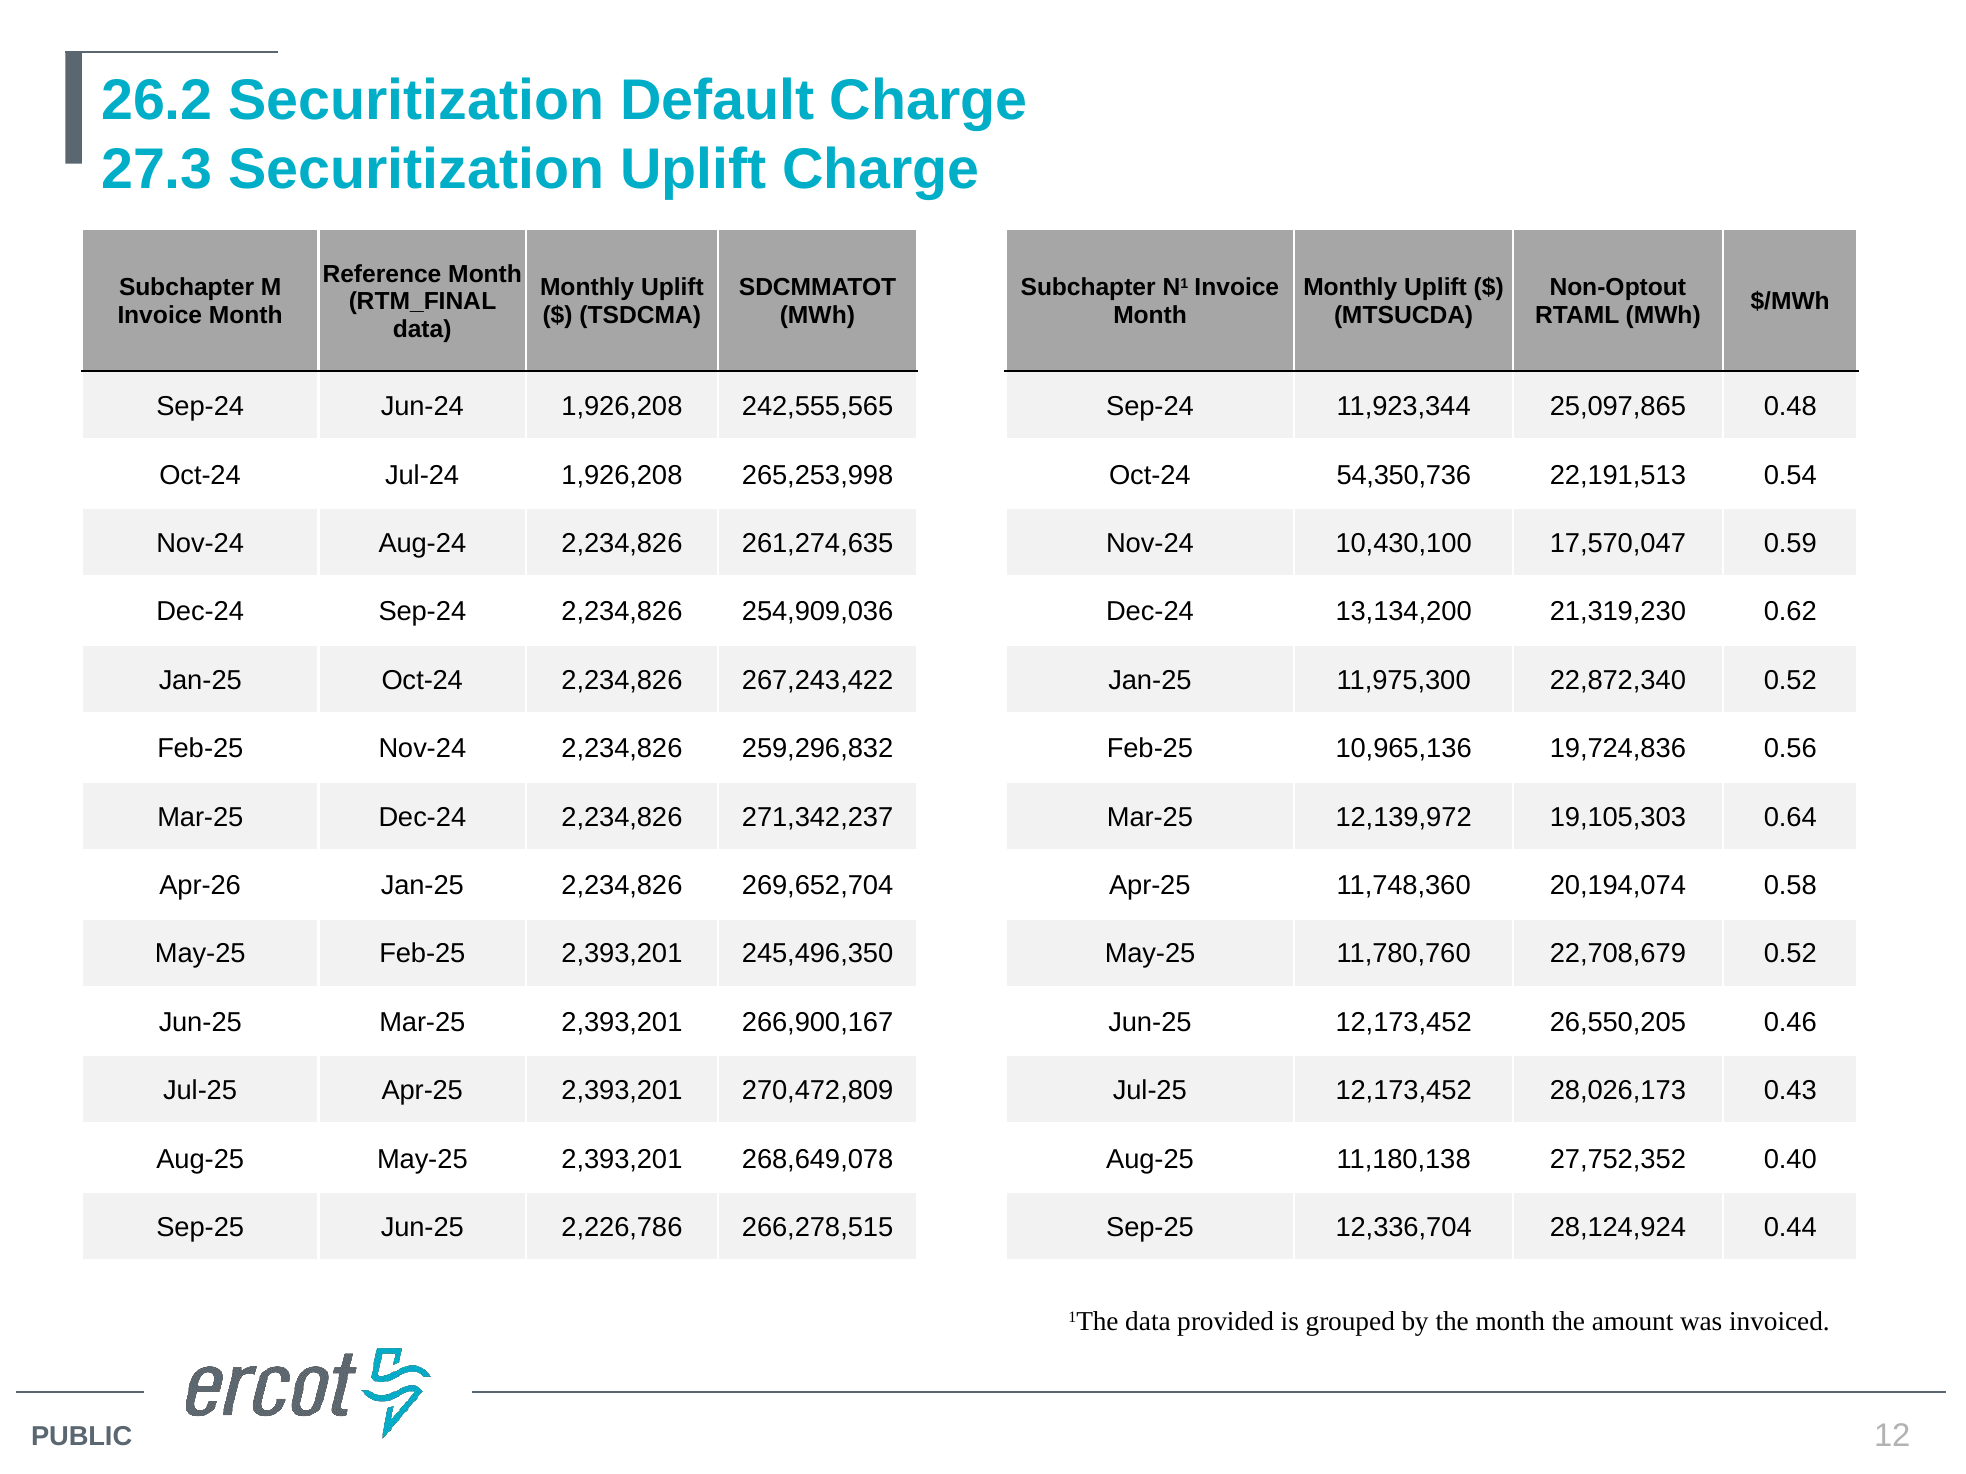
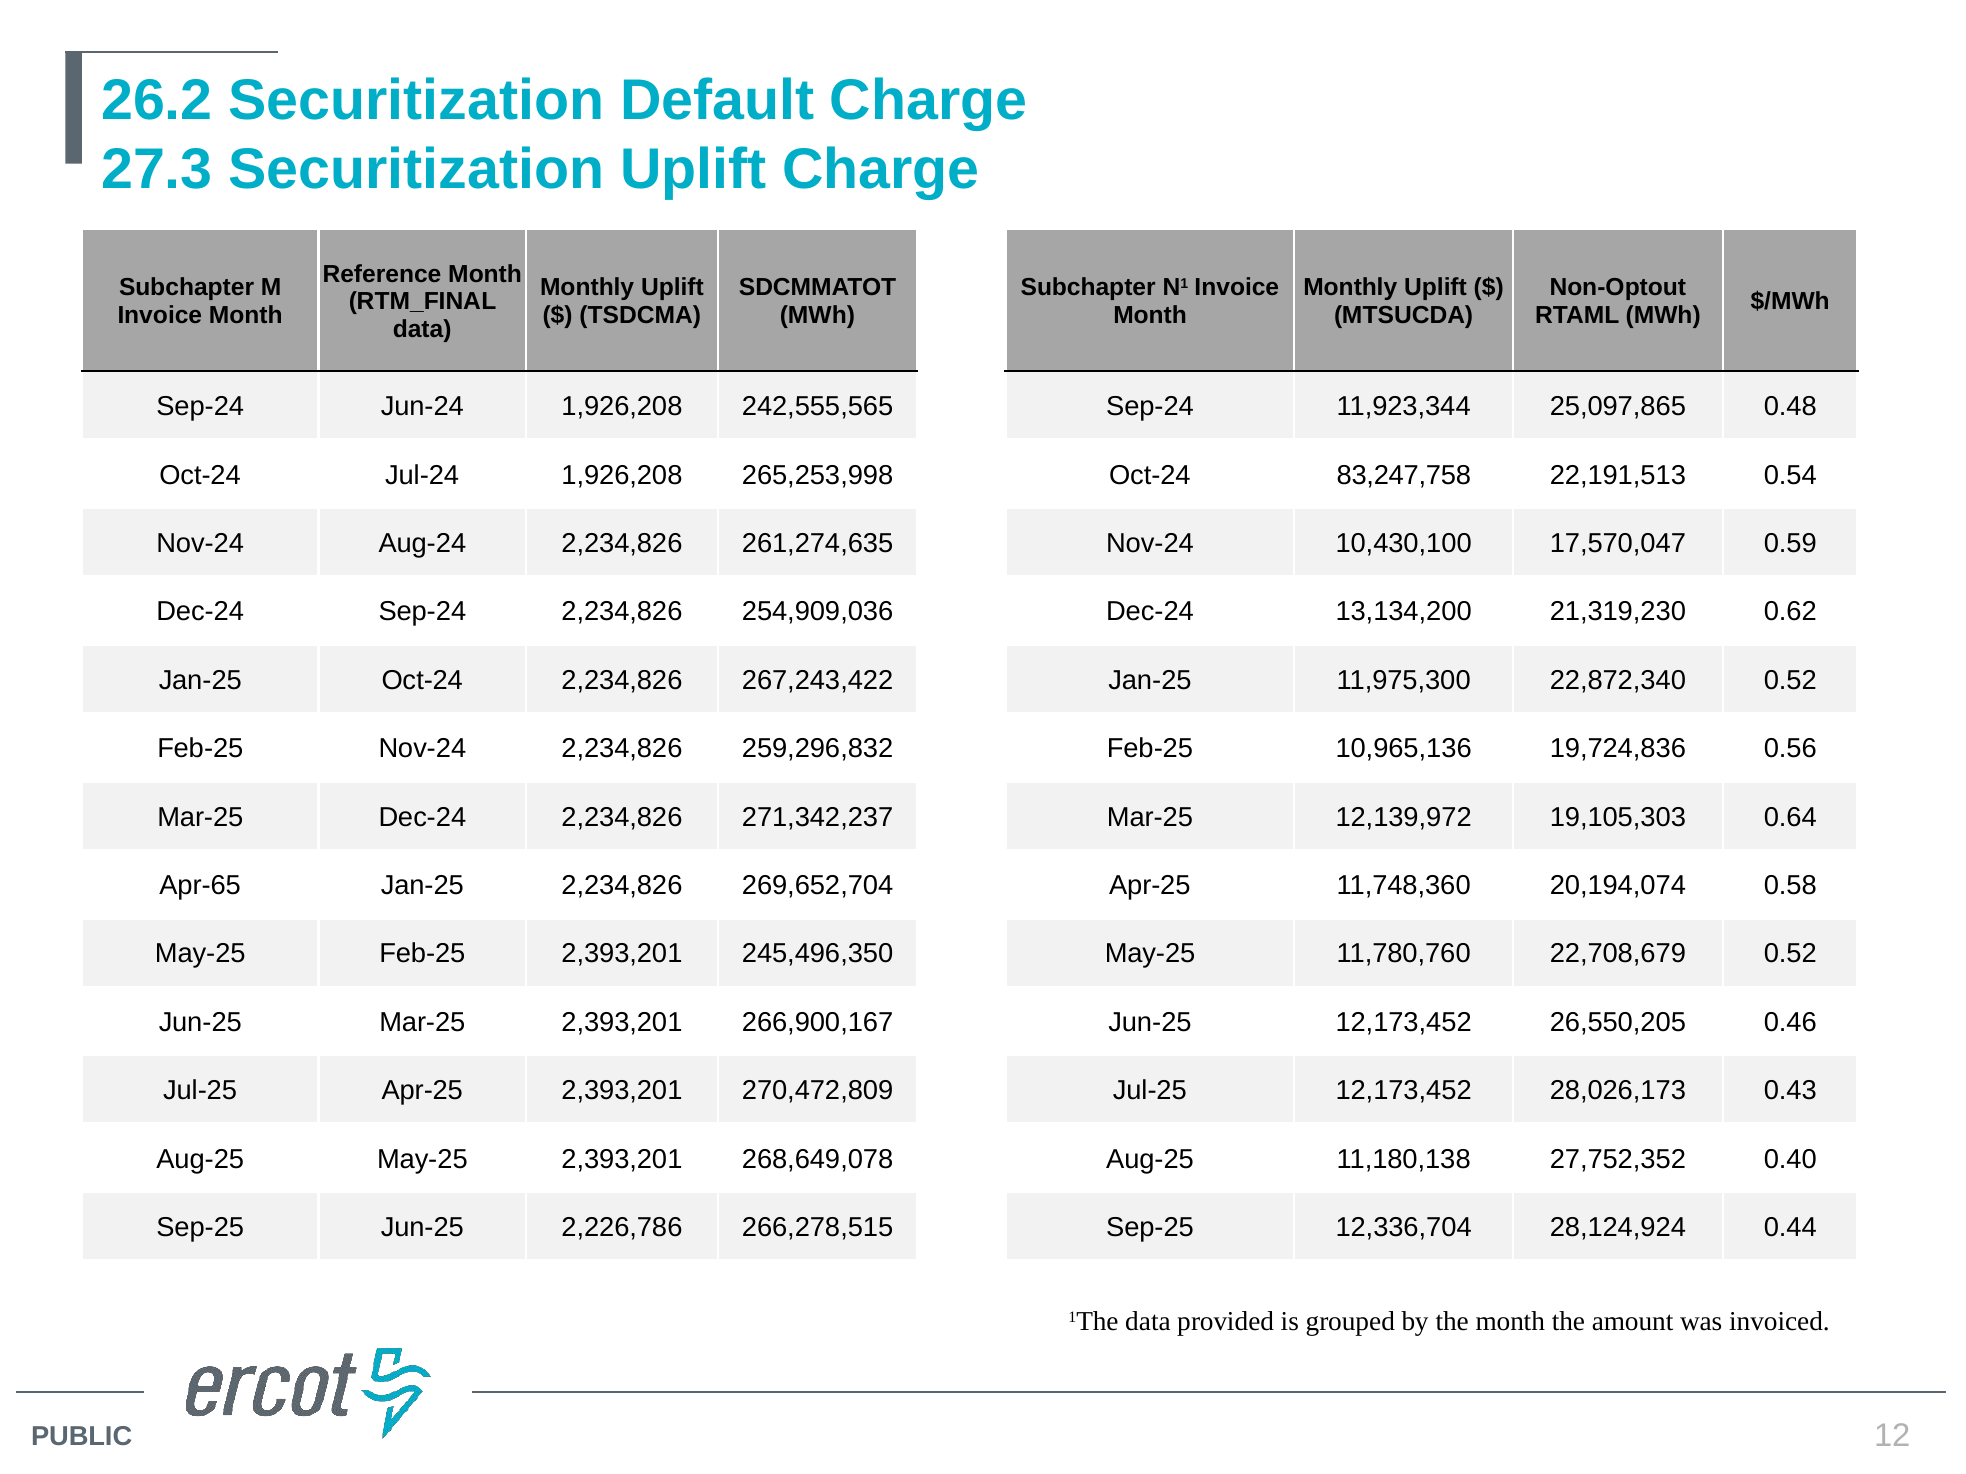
54,350,736: 54,350,736 -> 83,247,758 (1404, 475)
Apr-26: Apr-26 -> Apr-65 (200, 886)
